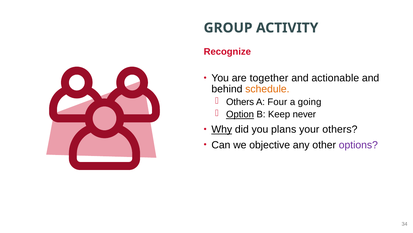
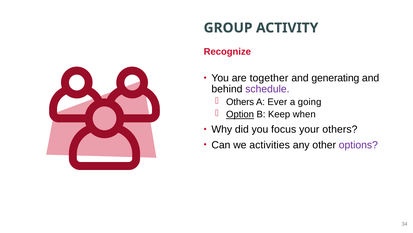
actionable: actionable -> generating (335, 78)
schedule colour: orange -> purple (267, 89)
Four: Four -> Ever (277, 102)
never: never -> when (304, 114)
Why underline: present -> none (222, 129)
plans: plans -> focus (284, 129)
objective: objective -> activities (270, 145)
